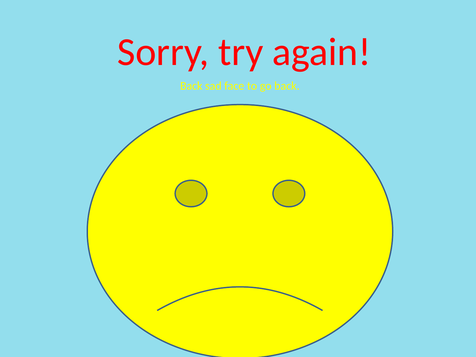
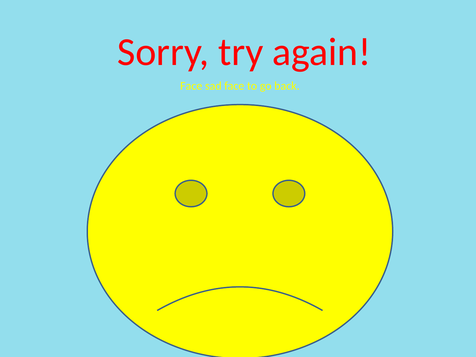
Back: Back -> Face (191, 86)
